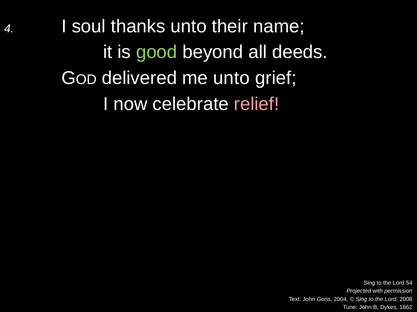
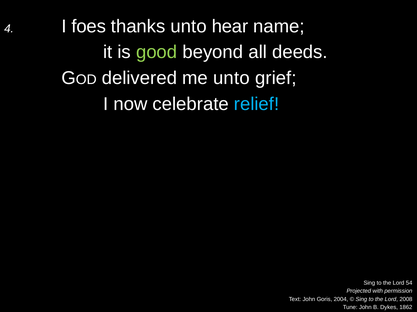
soul: soul -> foes (89, 26)
their: their -> hear (230, 26)
relief colour: pink -> light blue (257, 104)
